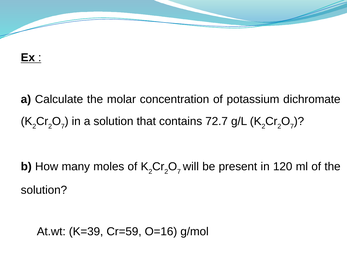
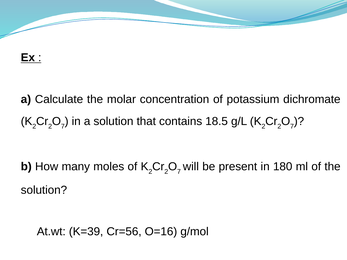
72.7: 72.7 -> 18.5 (217, 121)
120: 120 -> 180 (283, 167)
Cr=59: Cr=59 -> Cr=56 (124, 232)
